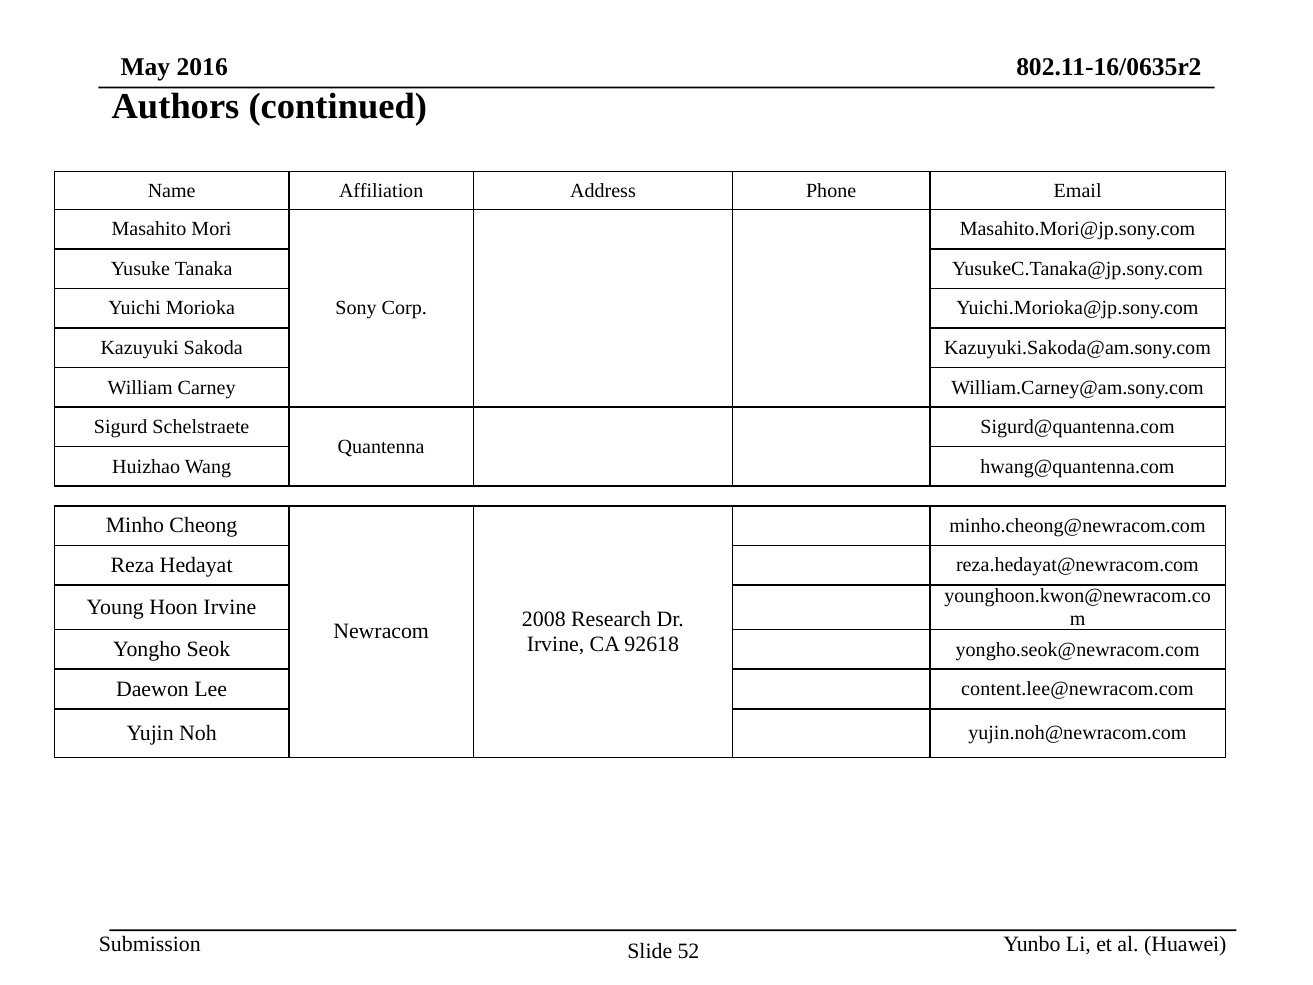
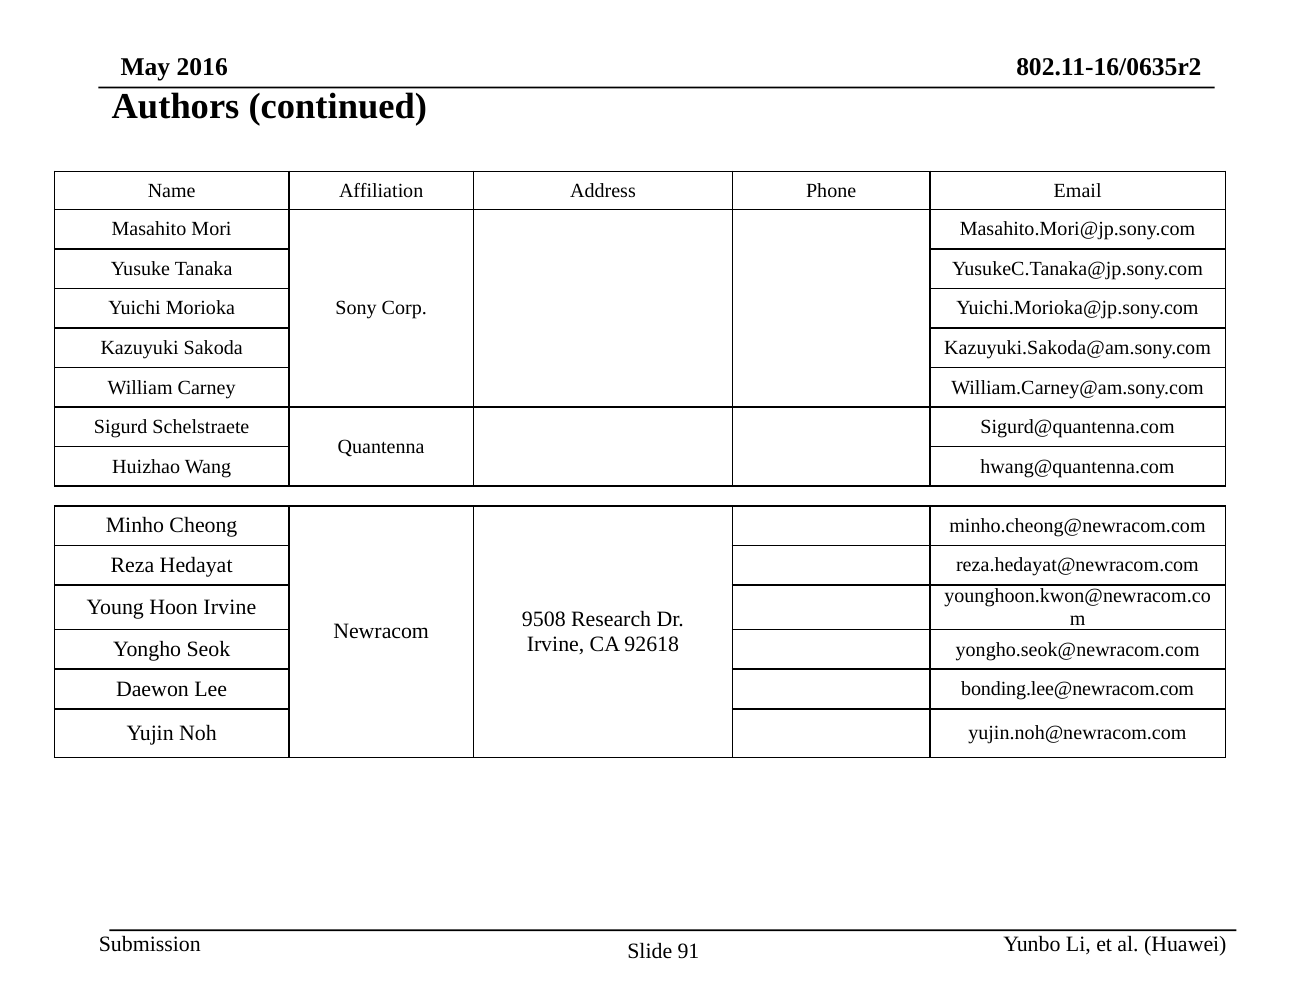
2008: 2008 -> 9508 (544, 619)
content.lee@newracom.com: content.lee@newracom.com -> bonding.lee@newracom.com (1078, 689)
52: 52 -> 91 (688, 951)
